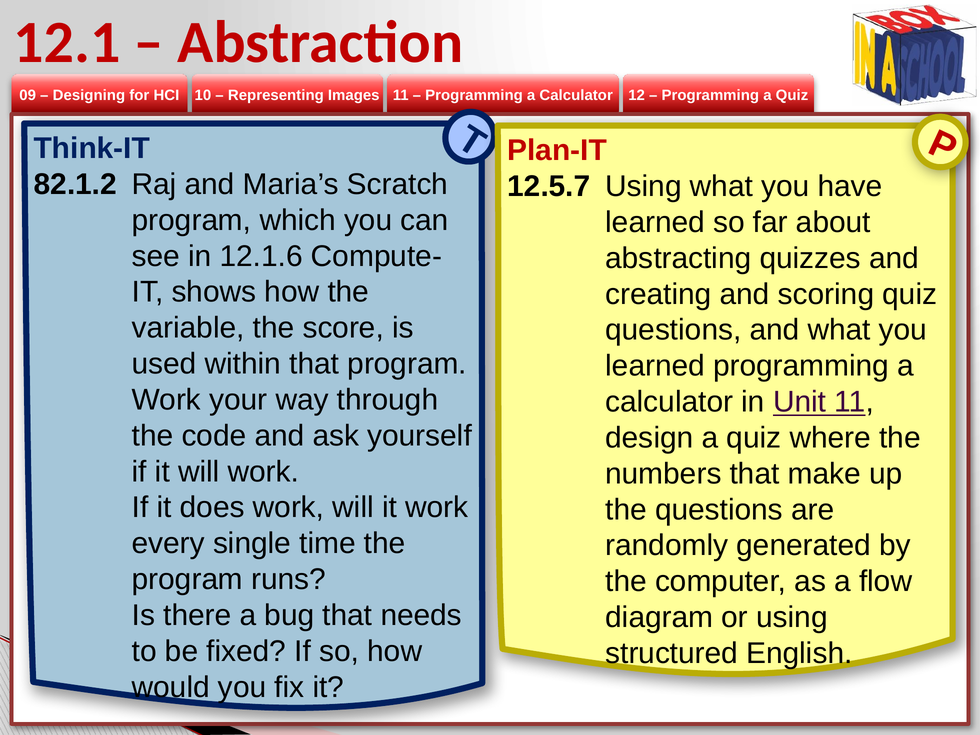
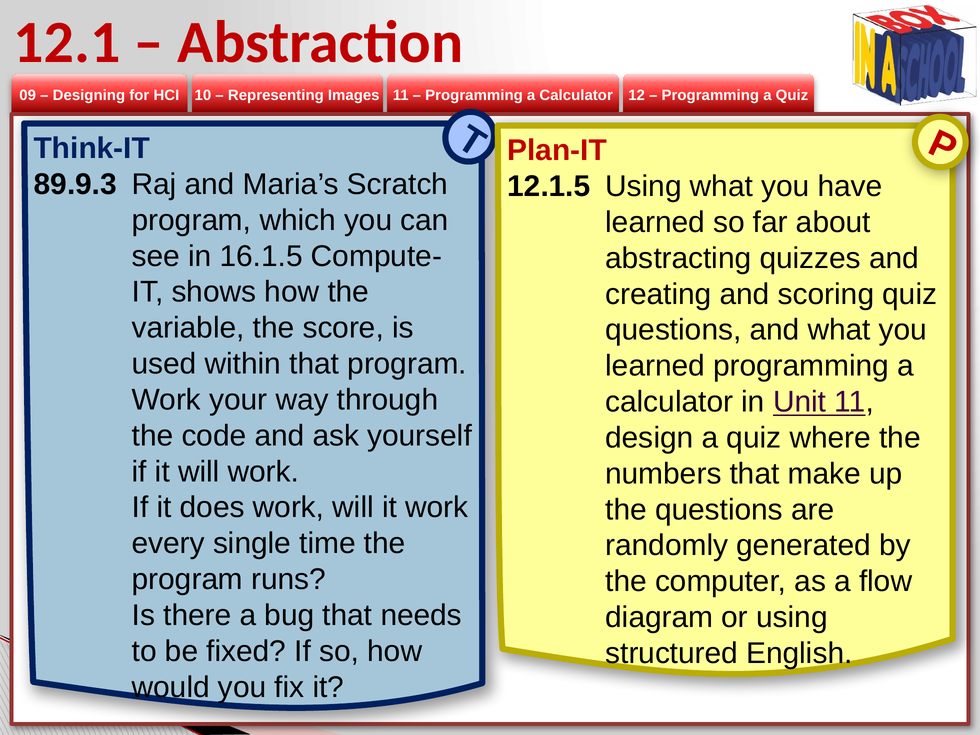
82.1.2: 82.1.2 -> 89.9.3 (75, 184)
12.5.7: 12.5.7 -> 12.1.5 (549, 186)
12.1.6: 12.1.6 -> 16.1.5 (261, 256)
